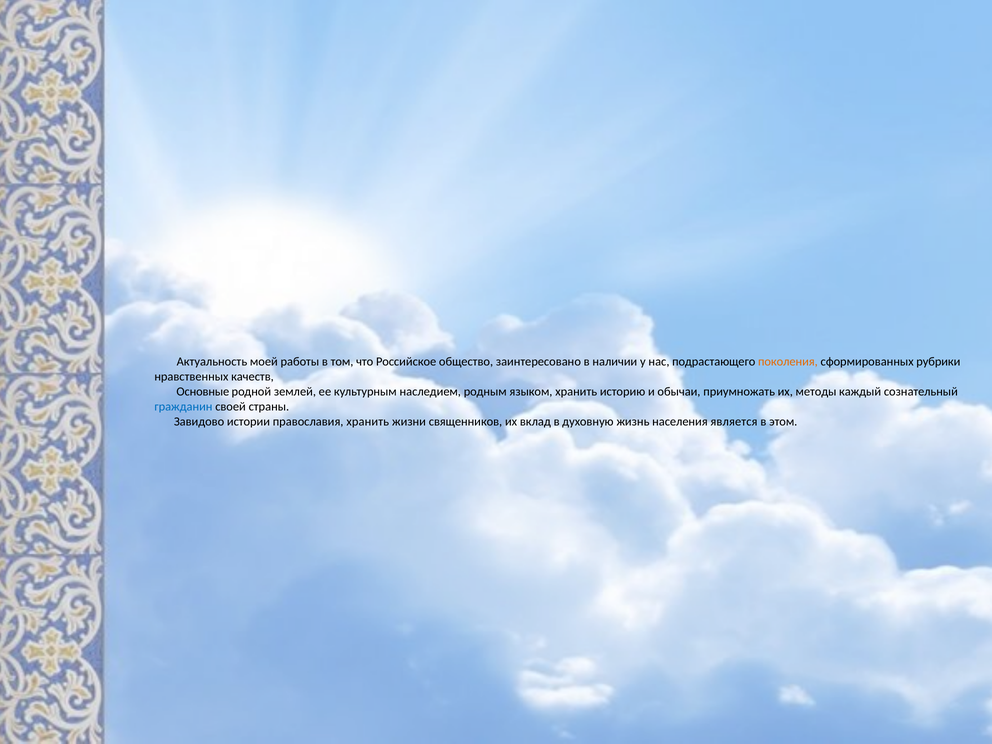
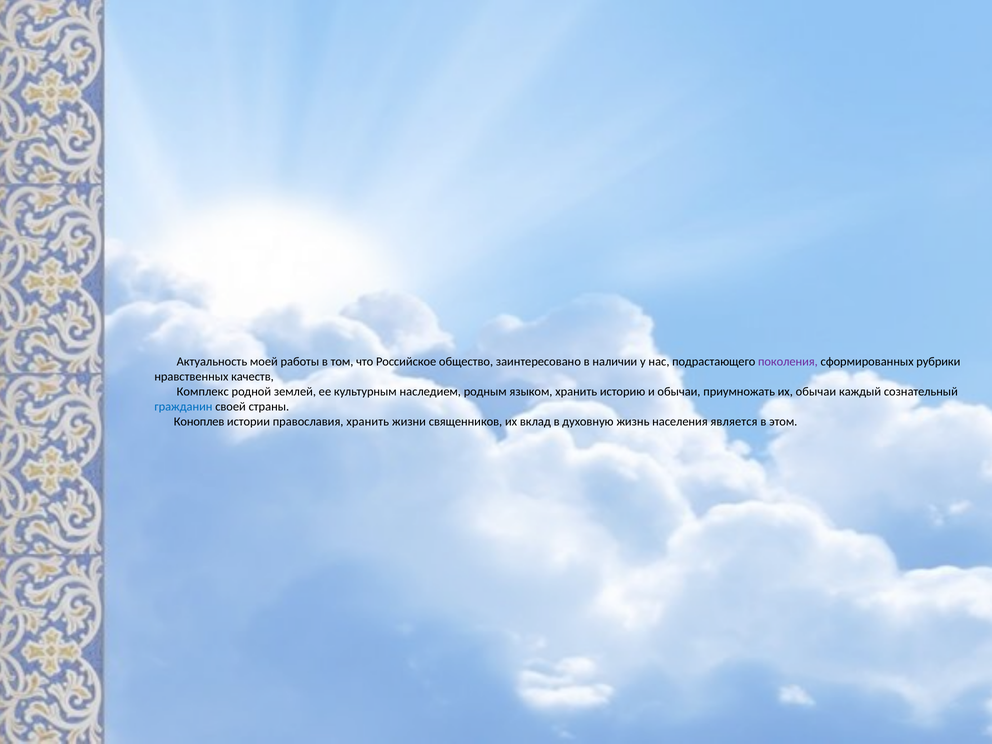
поколения colour: orange -> purple (788, 362)
Основные: Основные -> Комплекс (203, 392)
их методы: методы -> обычаи (816, 392)
Завидово: Завидово -> Коноплев (199, 421)
